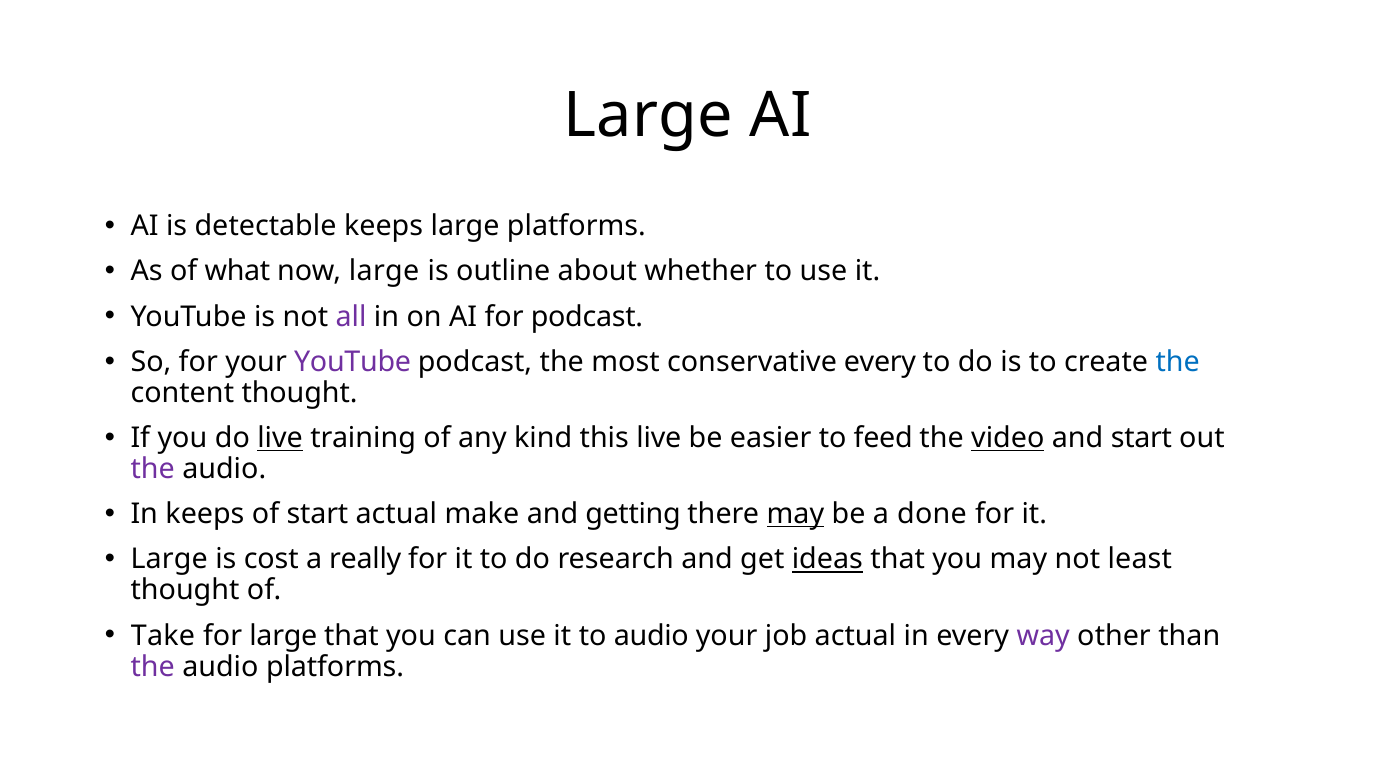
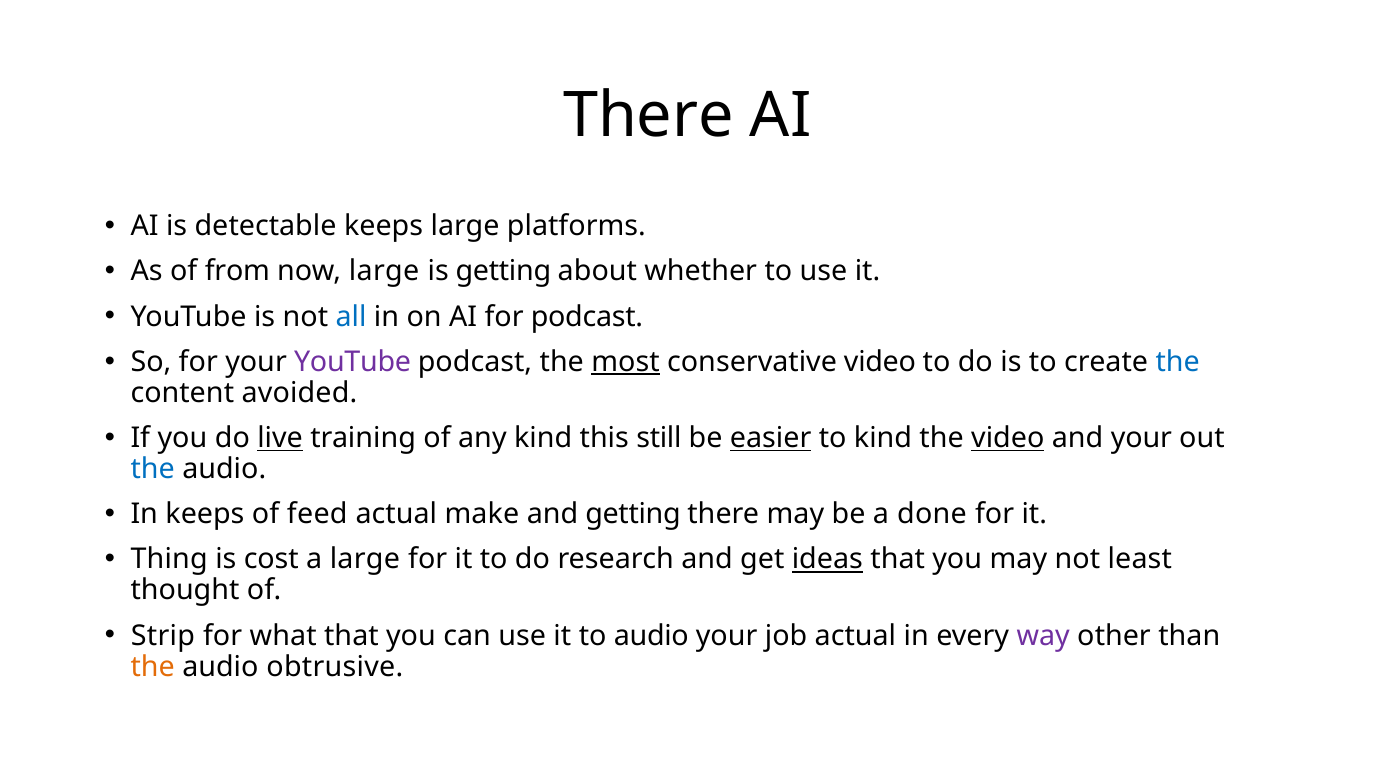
Large: Large -> There (648, 116)
what: what -> from (237, 272)
is outline: outline -> getting (503, 272)
all colour: purple -> blue (351, 317)
most underline: none -> present (625, 362)
conservative every: every -> video (880, 362)
content thought: thought -> avoided (299, 393)
this live: live -> still (659, 438)
easier underline: none -> present (771, 438)
to feed: feed -> kind (883, 438)
and start: start -> your (1141, 438)
the colour: purple -> blue (153, 469)
of start: start -> feed (317, 515)
may underline: present -> none (795, 515)
Large: Large -> Thing (169, 560)
a really: really -> large (365, 560)
Take: Take -> Strip (163, 636)
for large: large -> what (283, 636)
the colour: purple -> orange (153, 667)
audio platforms: platforms -> obtrusive (335, 667)
